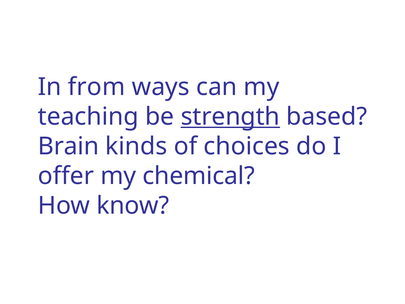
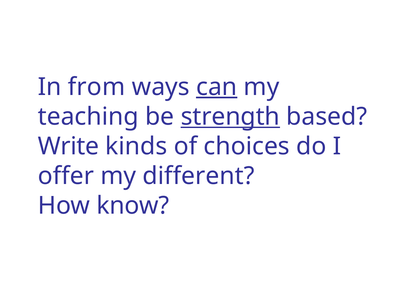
can underline: none -> present (217, 87)
Brain: Brain -> Write (68, 146)
chemical: chemical -> different (199, 176)
